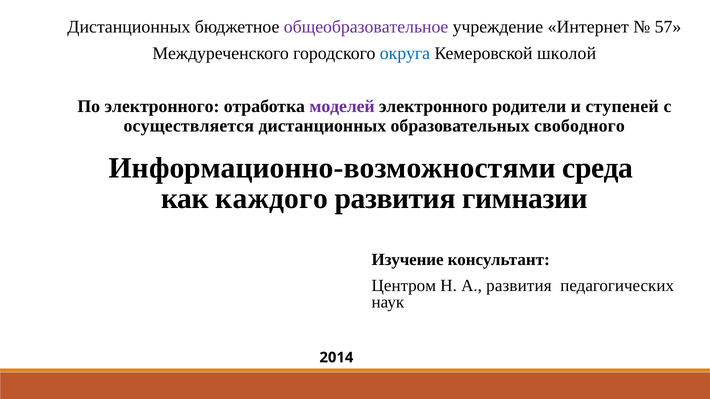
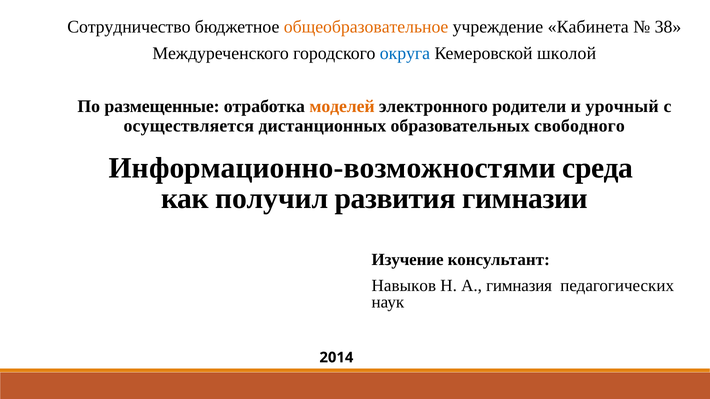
Дистанционных: Дистанционных -> Сотрудничество (129, 27)
общеобразовательное colour: purple -> orange (366, 27)
Интернет: Интернет -> Кабинета (588, 27)
57: 57 -> 38 (668, 27)
По электронного: электронного -> размещенные (162, 107)
моделей colour: purple -> orange (342, 107)
ступеней: ступеней -> урочный (622, 107)
каждого: каждого -> получил (272, 198)
Центром: Центром -> Навыков (404, 286)
А развития: развития -> гимназия (519, 286)
